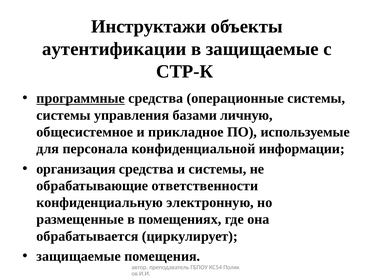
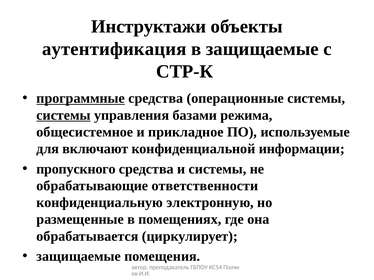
аутентификации: аутентификации -> аутентификация (114, 49)
системы underline: none -> present (64, 115)
личную: личную -> режима (246, 115)
персонала: персонала -> включают (95, 149)
организация: организация -> пропускного (76, 169)
